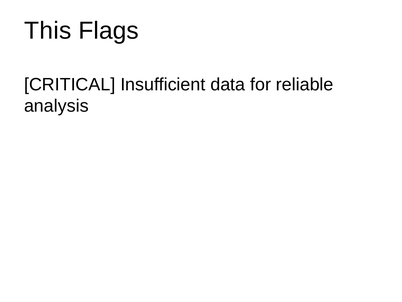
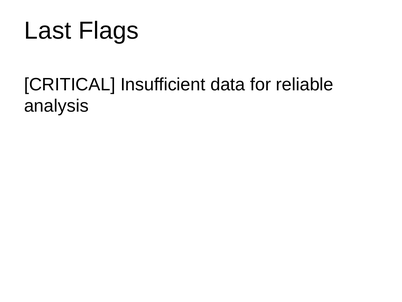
This: This -> Last (48, 31)
